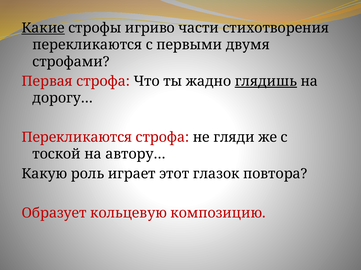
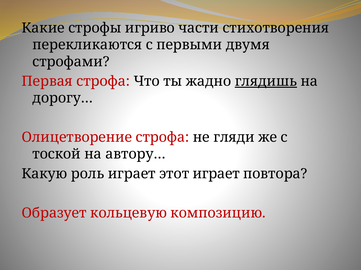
Какие underline: present -> none (43, 28)
Перекликаются: Перекликаются -> Олицетворение (77, 138)
этот глазок: глазок -> играет (216, 174)
